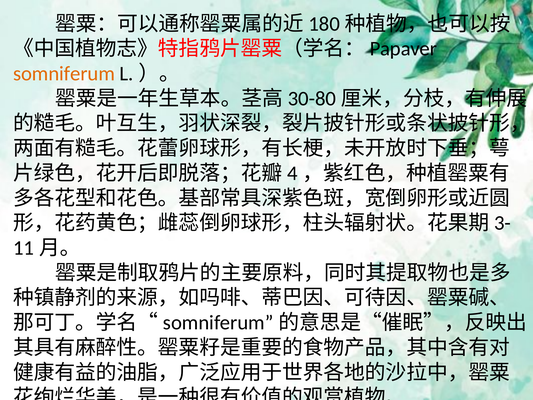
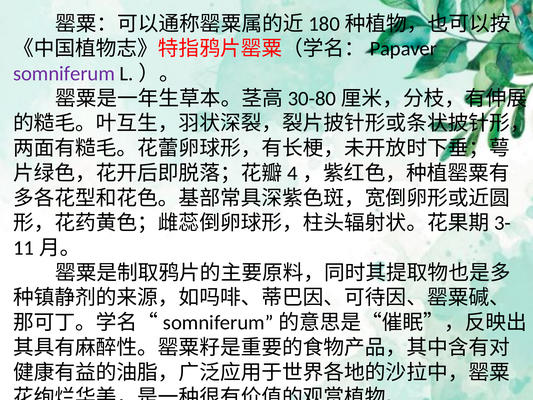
somniferum colour: orange -> purple (64, 74)
